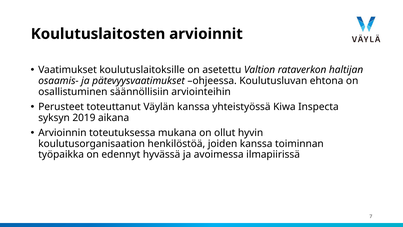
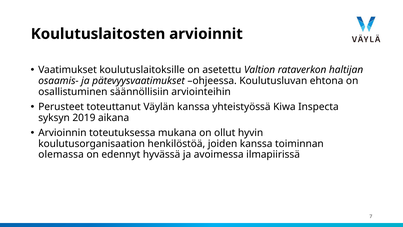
työpaikka: työpaikka -> olemassa (61, 154)
